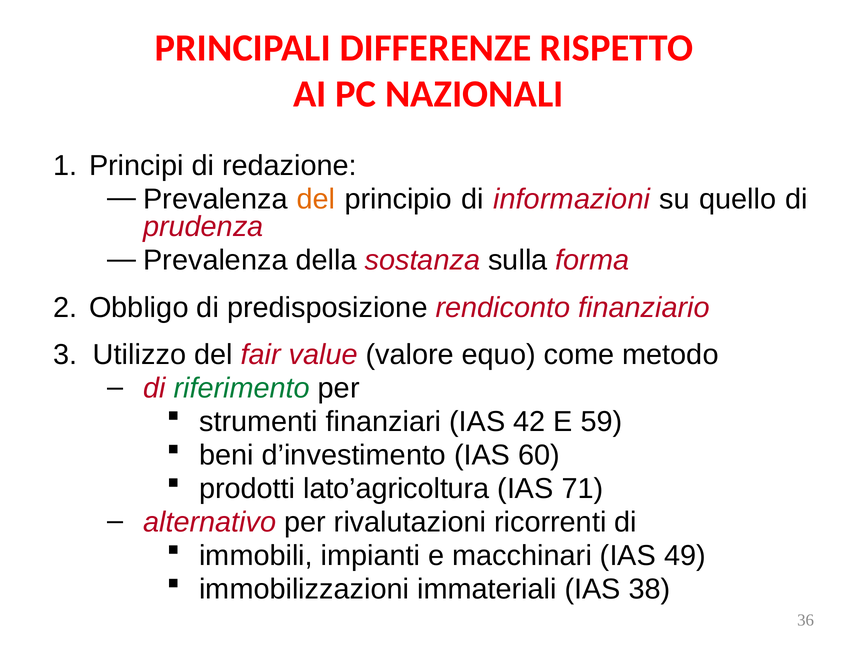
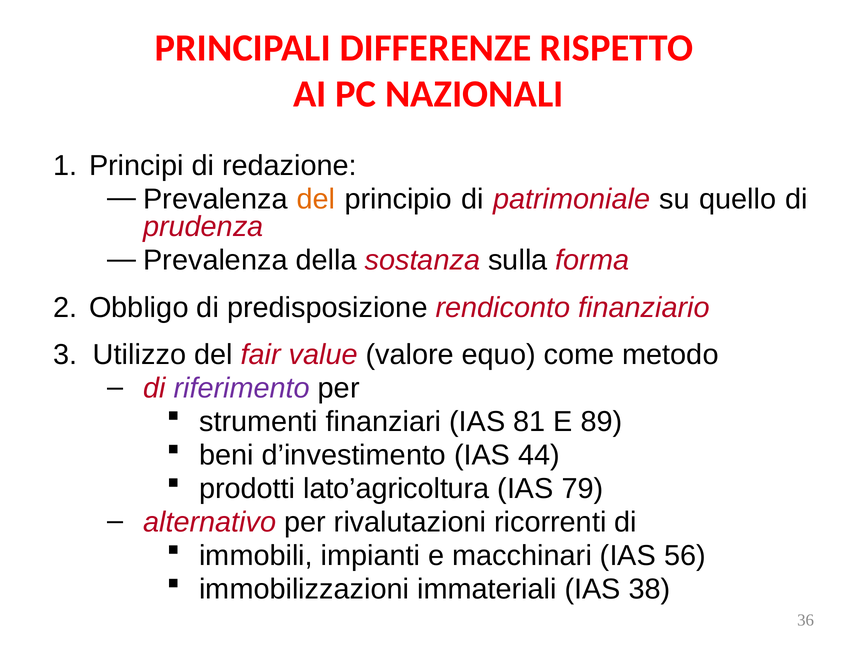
informazioni: informazioni -> patrimoniale (572, 199)
riferimento colour: green -> purple (242, 389)
42: 42 -> 81 (529, 422)
59: 59 -> 89 (602, 422)
60: 60 -> 44 (539, 456)
71: 71 -> 79 (582, 489)
49: 49 -> 56 (685, 556)
